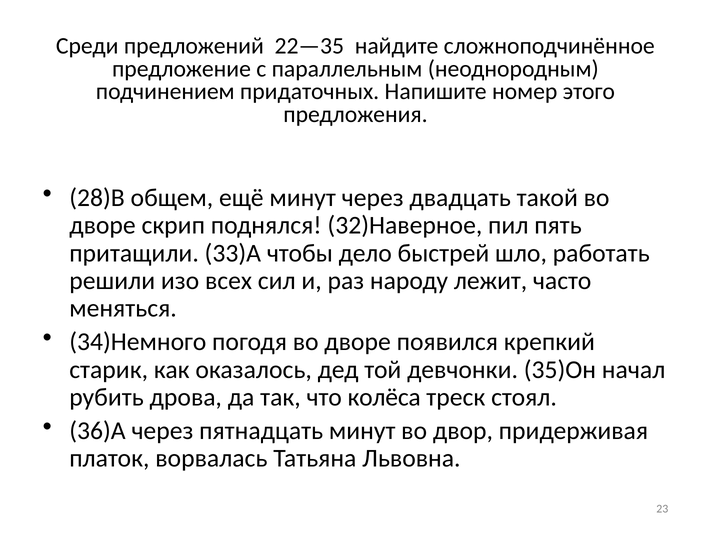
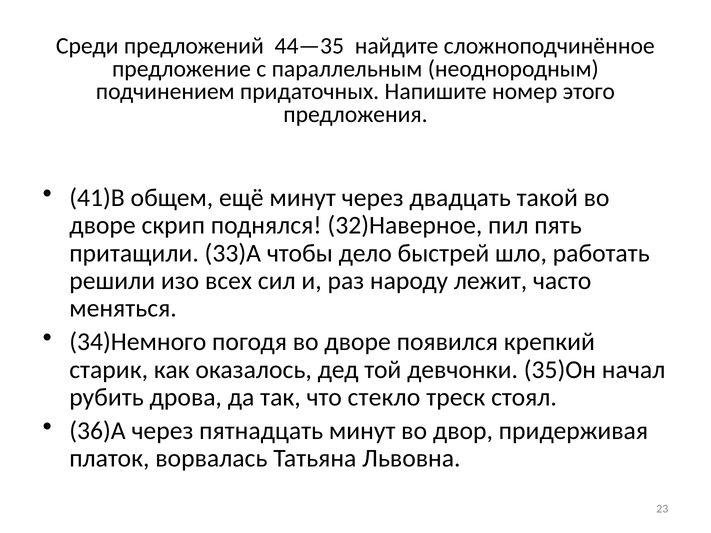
22—35: 22—35 -> 44—35 (309, 46)
28)В: 28)В -> 41)В (97, 198)
колёса: колёса -> стекло (384, 397)
